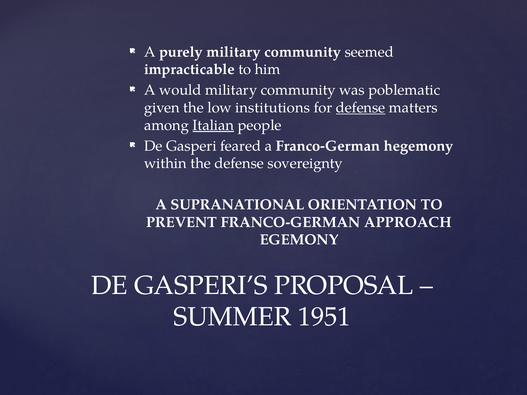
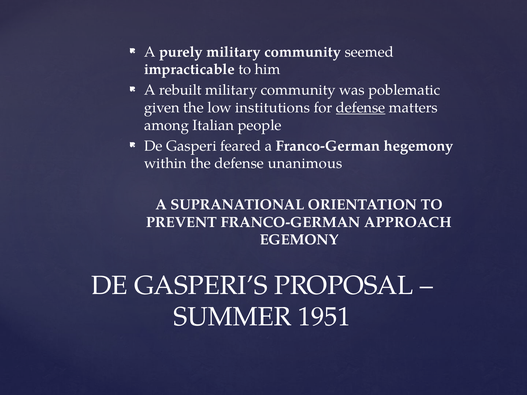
would: would -> rebuilt (180, 90)
Italian underline: present -> none (213, 125)
sovereignty: sovereignty -> unanimous (305, 164)
